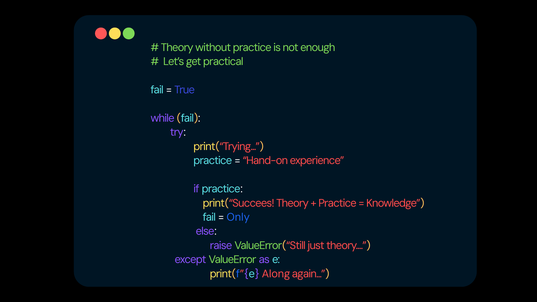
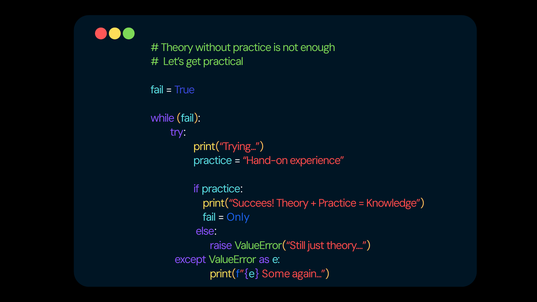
Along: Along -> Some (276, 274)
